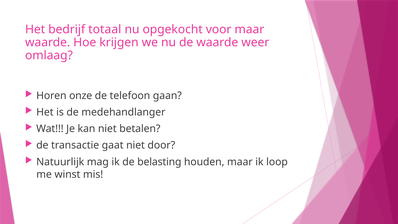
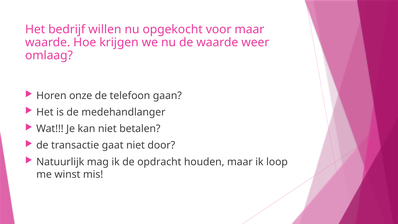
totaal: totaal -> willen (105, 29)
belasting: belasting -> opdracht (159, 162)
